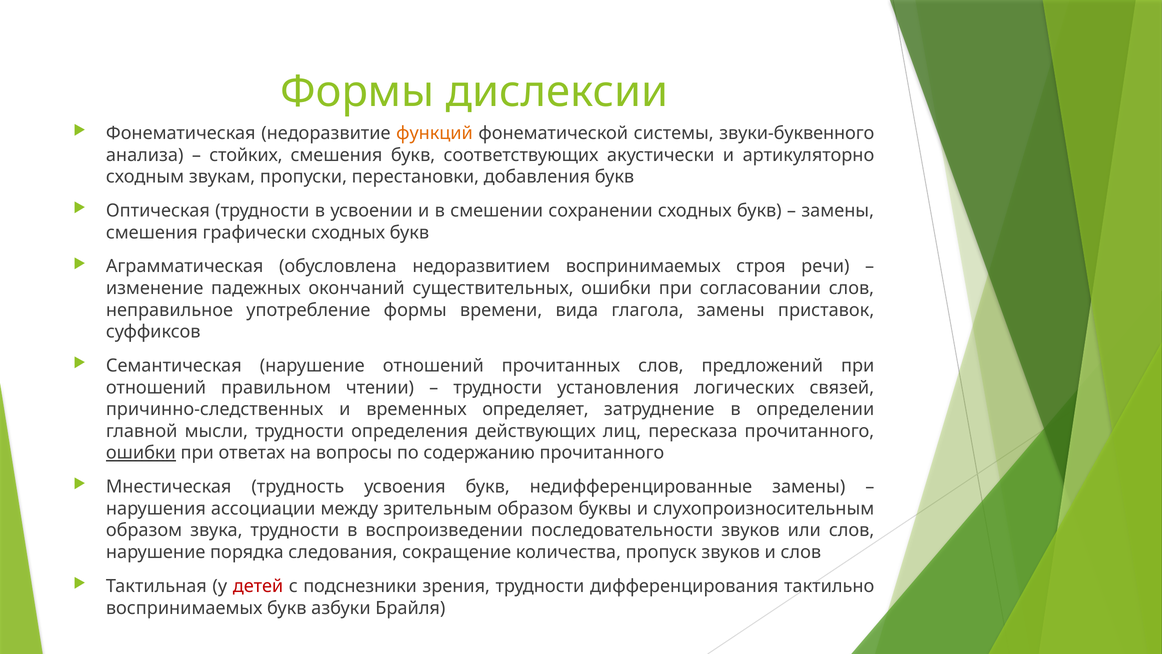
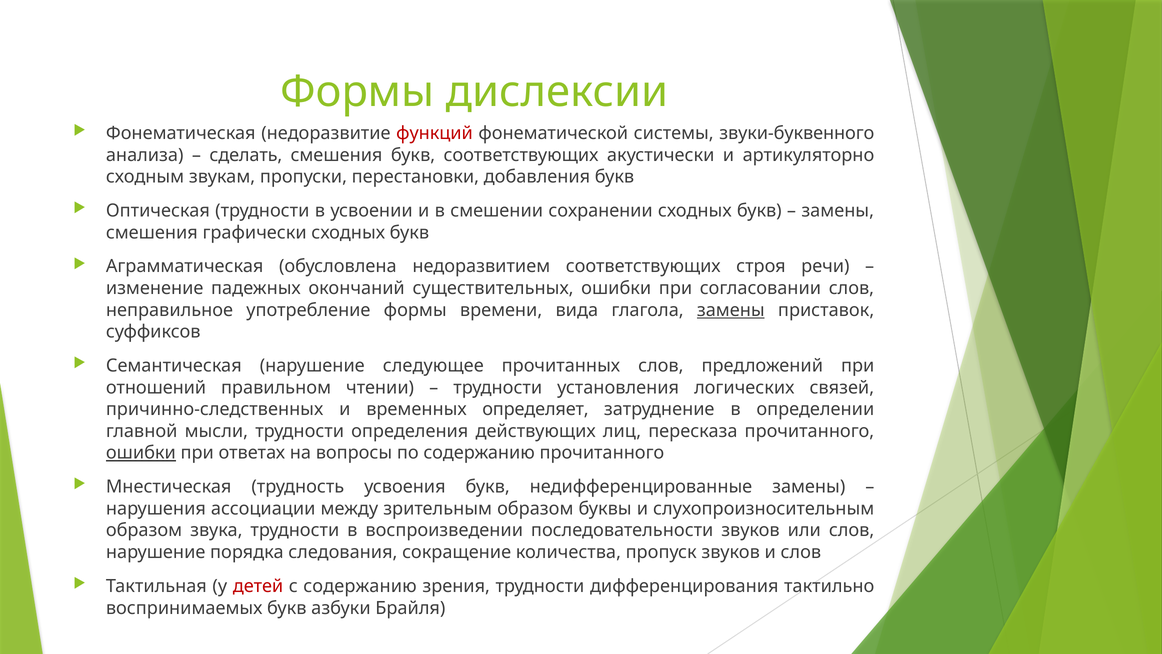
функций colour: orange -> red (435, 133)
стойких: стойких -> сделать (246, 155)
недоразвитием воспринимаемых: воспринимаемых -> соответствующих (643, 266)
замены underline: none -> present (731, 310)
нарушение отношений: отношений -> следующее (433, 366)
с подснезники: подснезники -> содержанию (360, 586)
